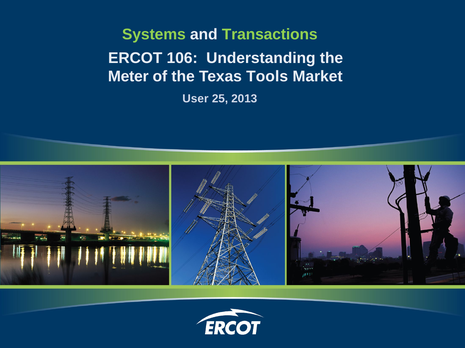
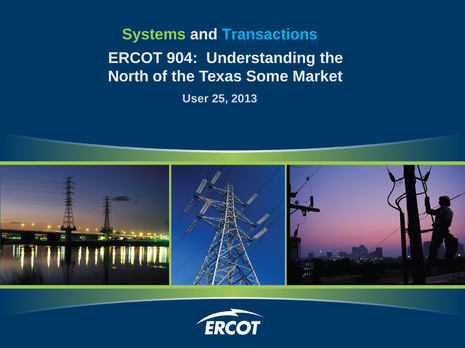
Transactions colour: light green -> light blue (270, 35)
106: 106 -> 904 (182, 58)
Meter: Meter -> North (128, 77)
Tools: Tools -> Some (267, 77)
